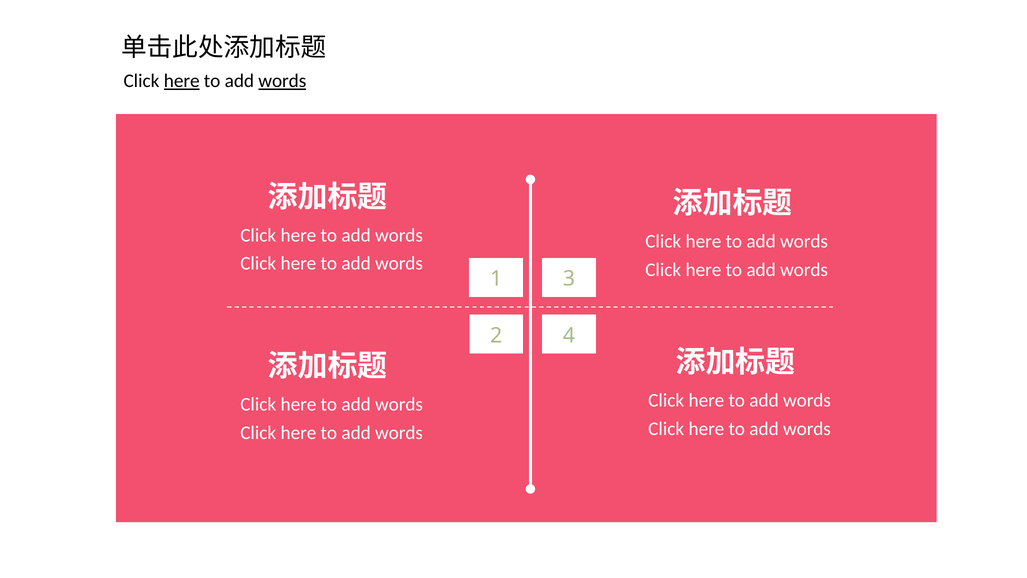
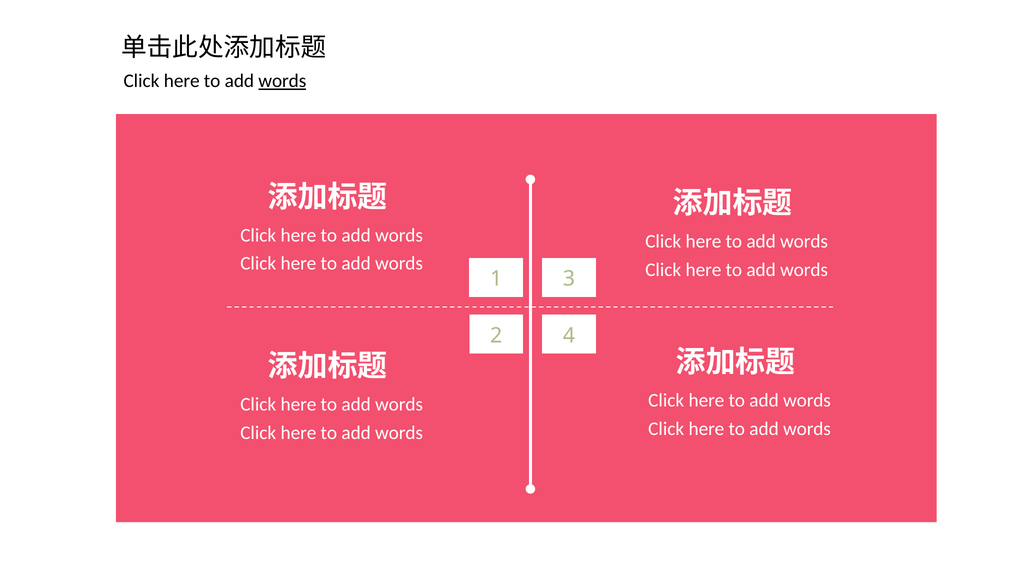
here underline: present -> none (182, 81)
